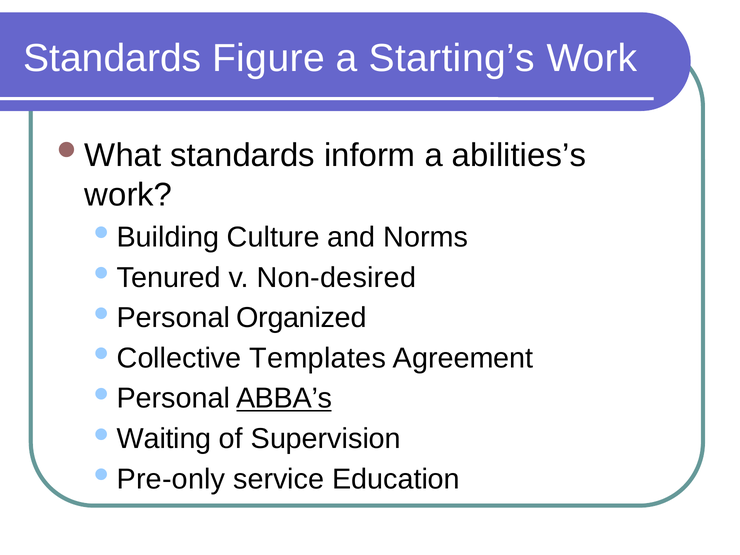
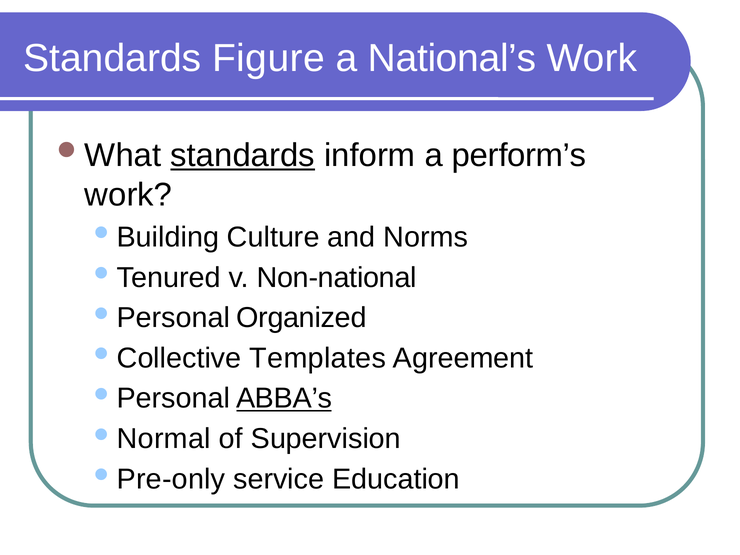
Starting’s: Starting’s -> National’s (452, 58)
standards underline: none -> present (243, 155)
abilities’s: abilities’s -> perform’s (519, 155)
Non-desired: Non-desired -> Non-national (337, 278)
Waiting: Waiting -> Normal (164, 439)
